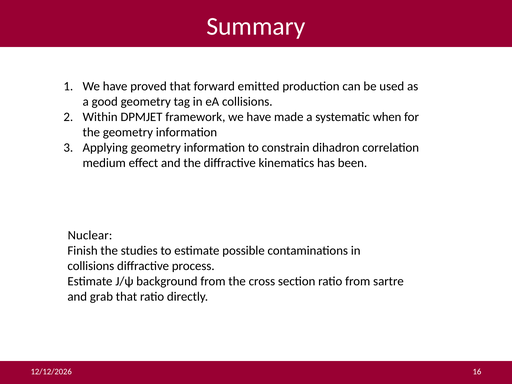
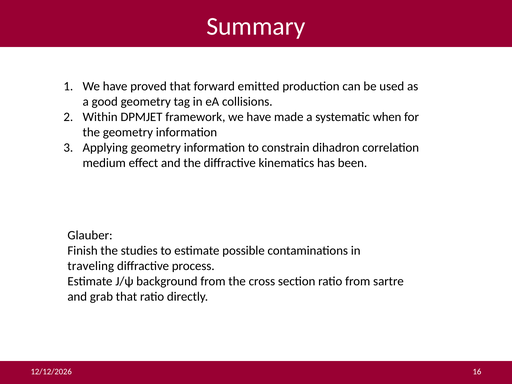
Nuclear: Nuclear -> Glauber (90, 235)
collisions: collisions -> traveling (91, 266)
